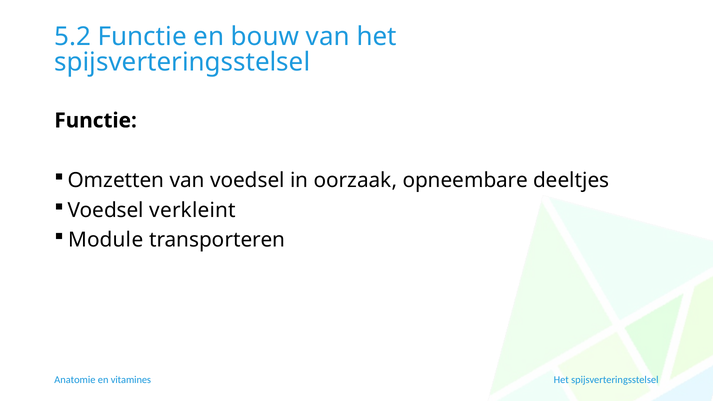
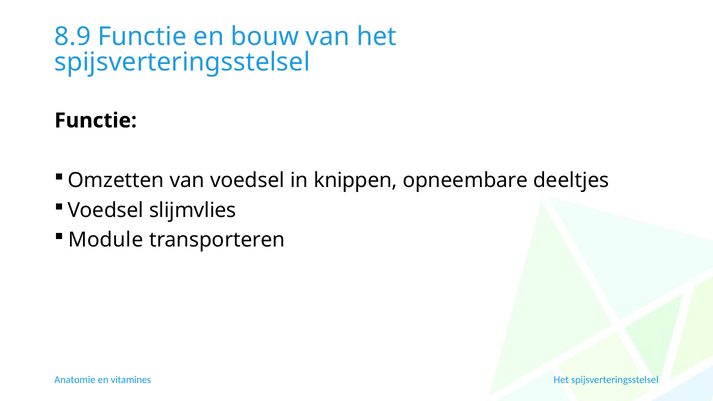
5.2: 5.2 -> 8.9 (73, 37)
oorzaak: oorzaak -> knippen (356, 180)
verkleint: verkleint -> slijmvlies (193, 210)
